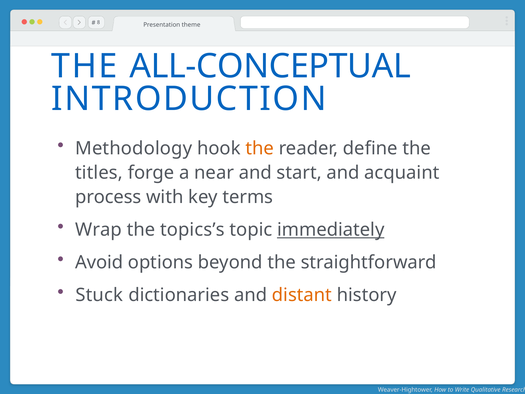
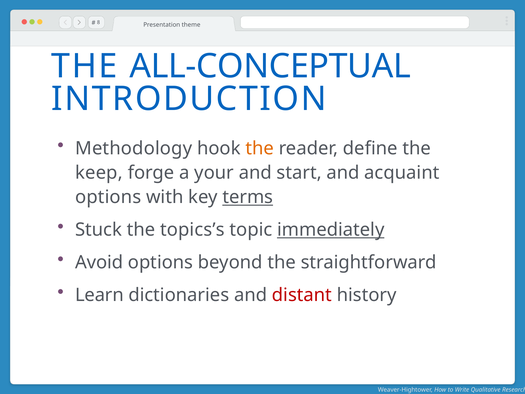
titles: titles -> keep (99, 173)
near: near -> your (214, 173)
process: process -> options (108, 197)
terms underline: none -> present (248, 197)
Wrap: Wrap -> Stuck (99, 230)
Stuck: Stuck -> Learn (99, 295)
distant colour: orange -> red (302, 295)
